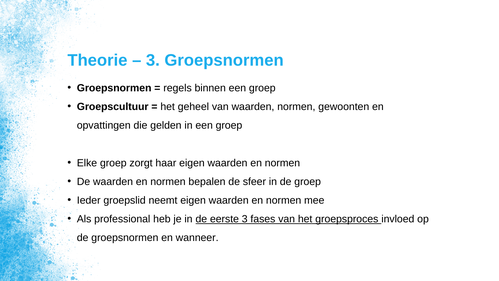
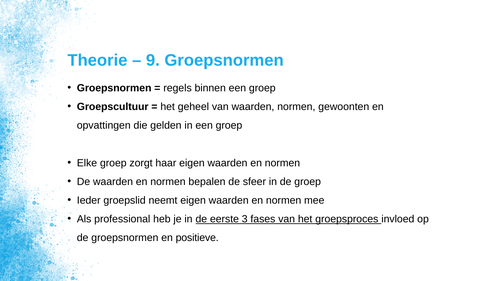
3: 3 -> 9 (153, 60)
wanneer: wanneer -> positieve (197, 238)
